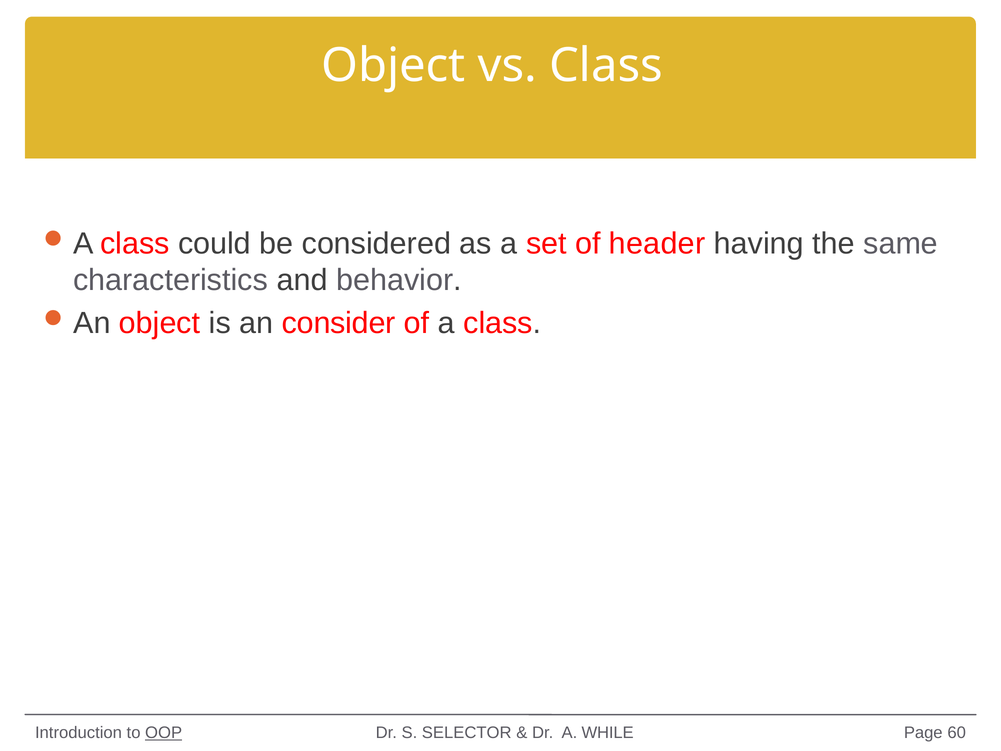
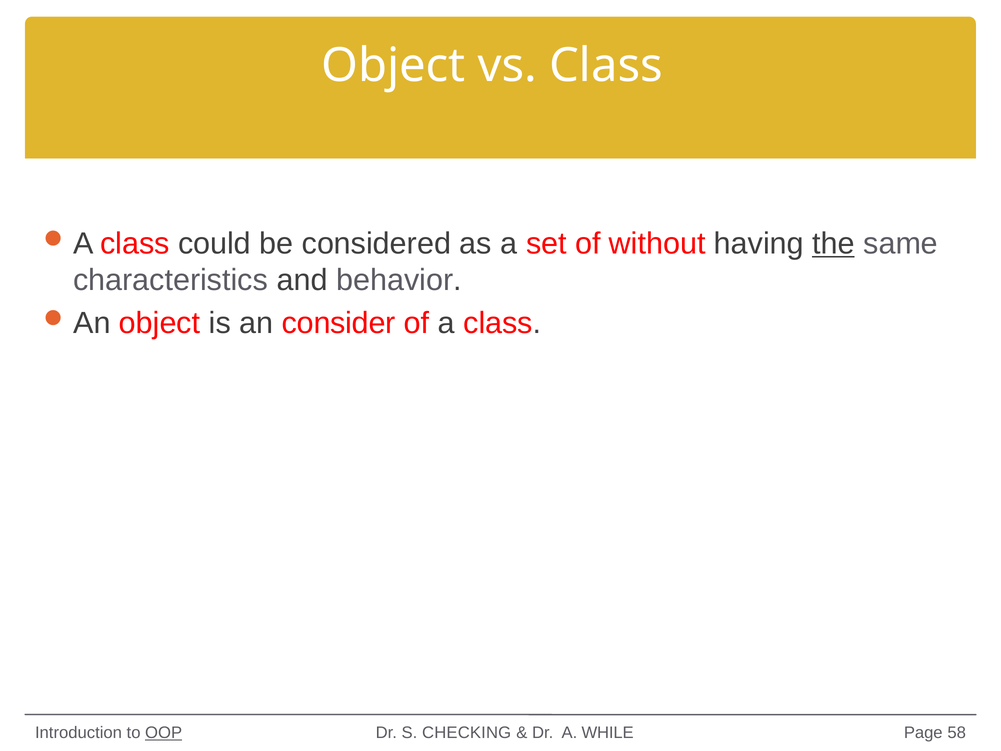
header: header -> without (657, 243)
the underline: none -> present (833, 243)
SELECTOR: SELECTOR -> CHECKING (467, 732)
60: 60 -> 58 (957, 732)
